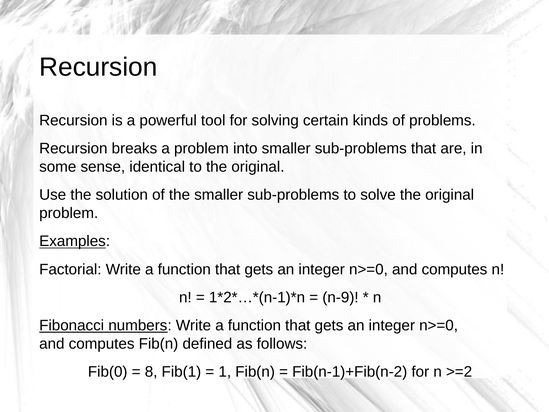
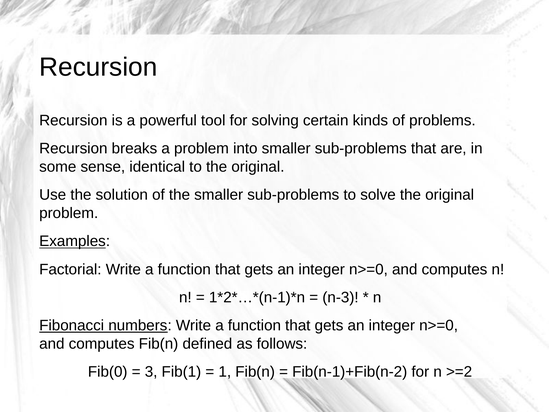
n-9: n-9 -> n-3 (340, 297)
8: 8 -> 3 (151, 372)
